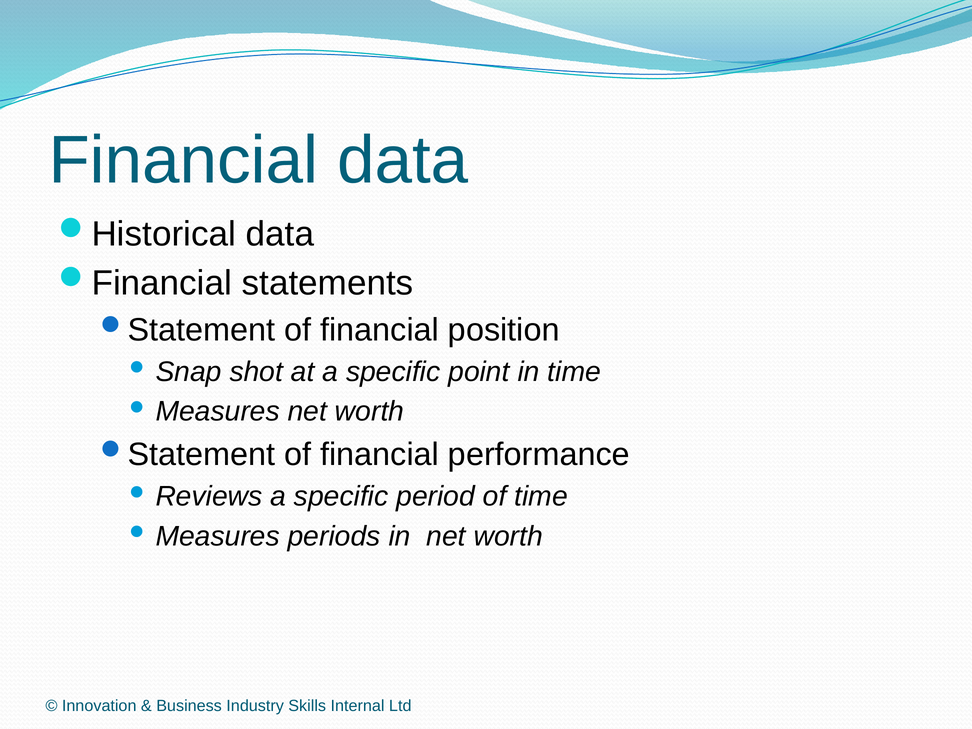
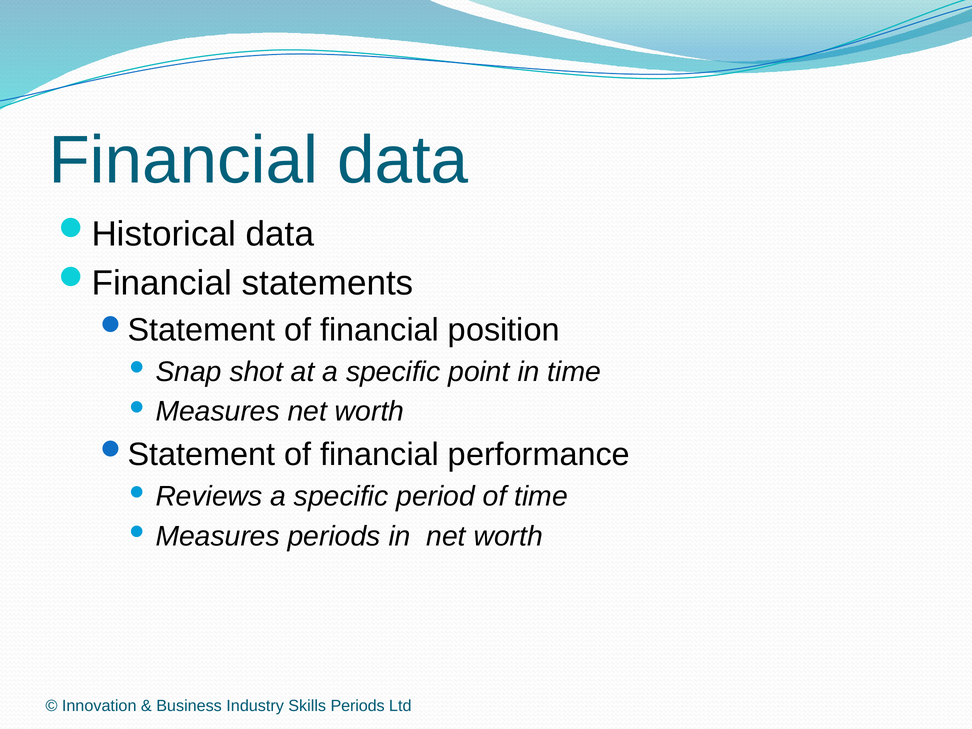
Skills Internal: Internal -> Periods (358, 706)
